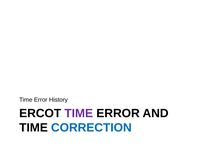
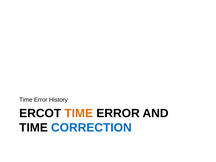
TIME colour: purple -> orange (79, 113)
